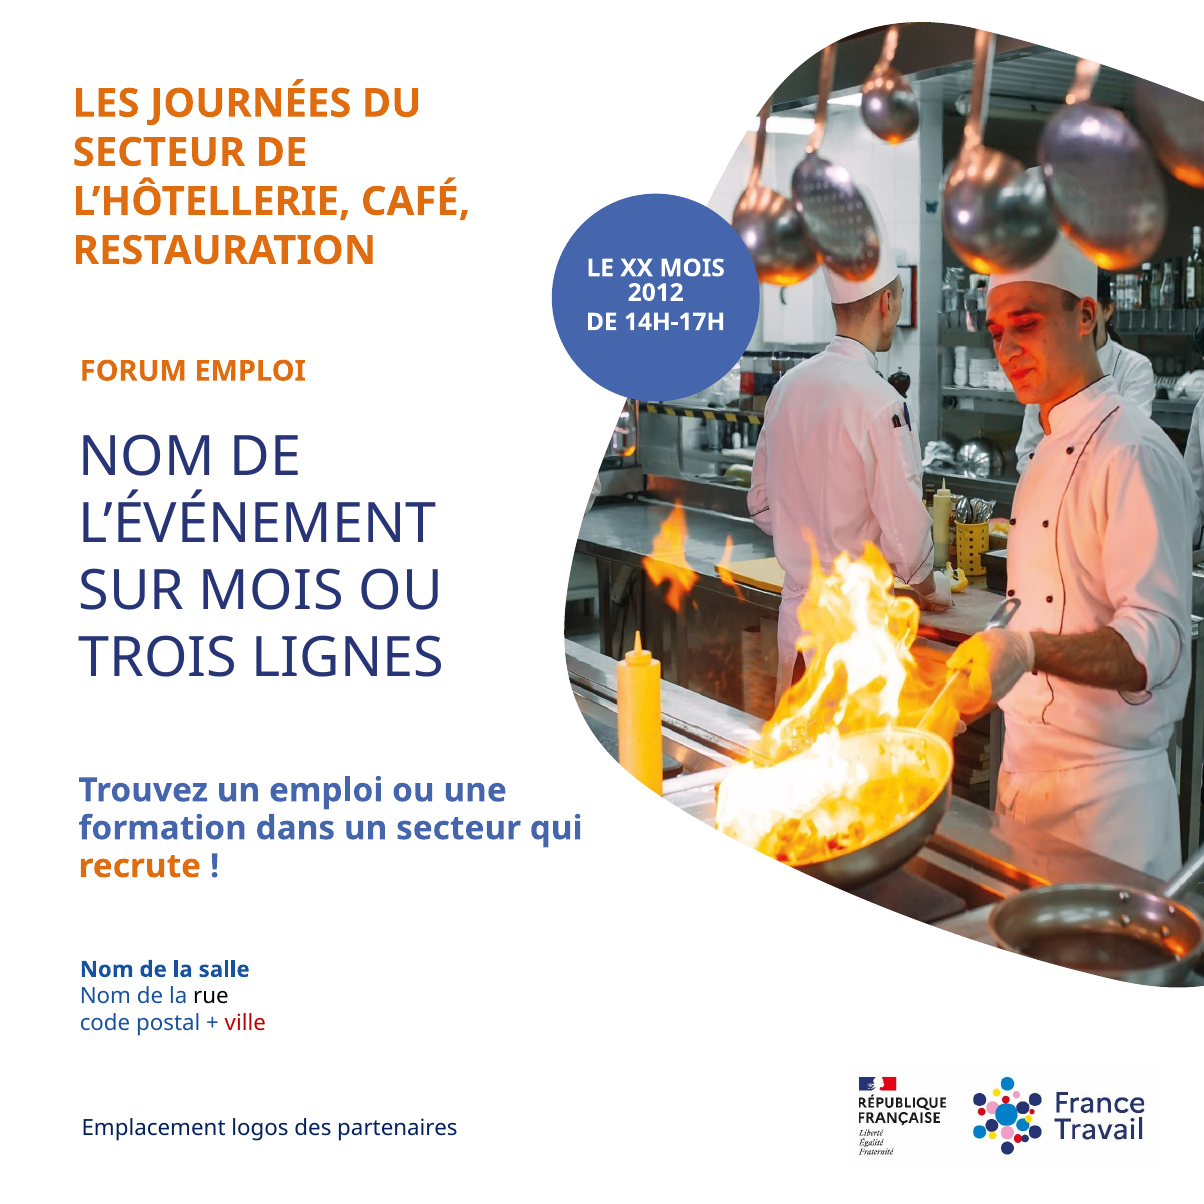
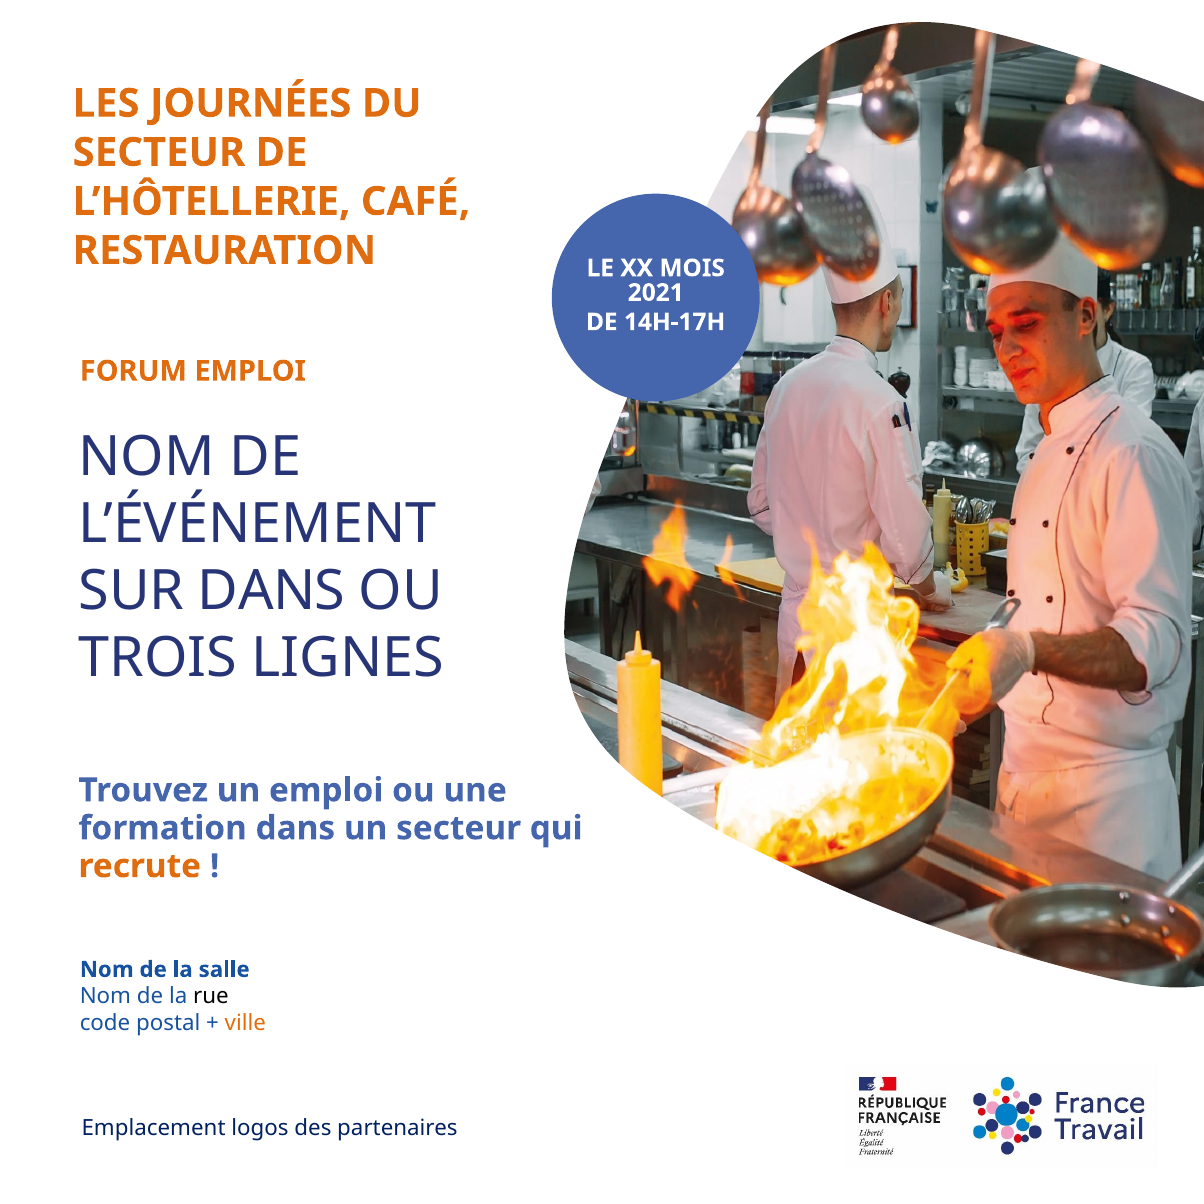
2012: 2012 -> 2021 (656, 293)
SUR MOIS: MOIS -> DANS (272, 591)
ville colour: red -> orange (245, 1023)
